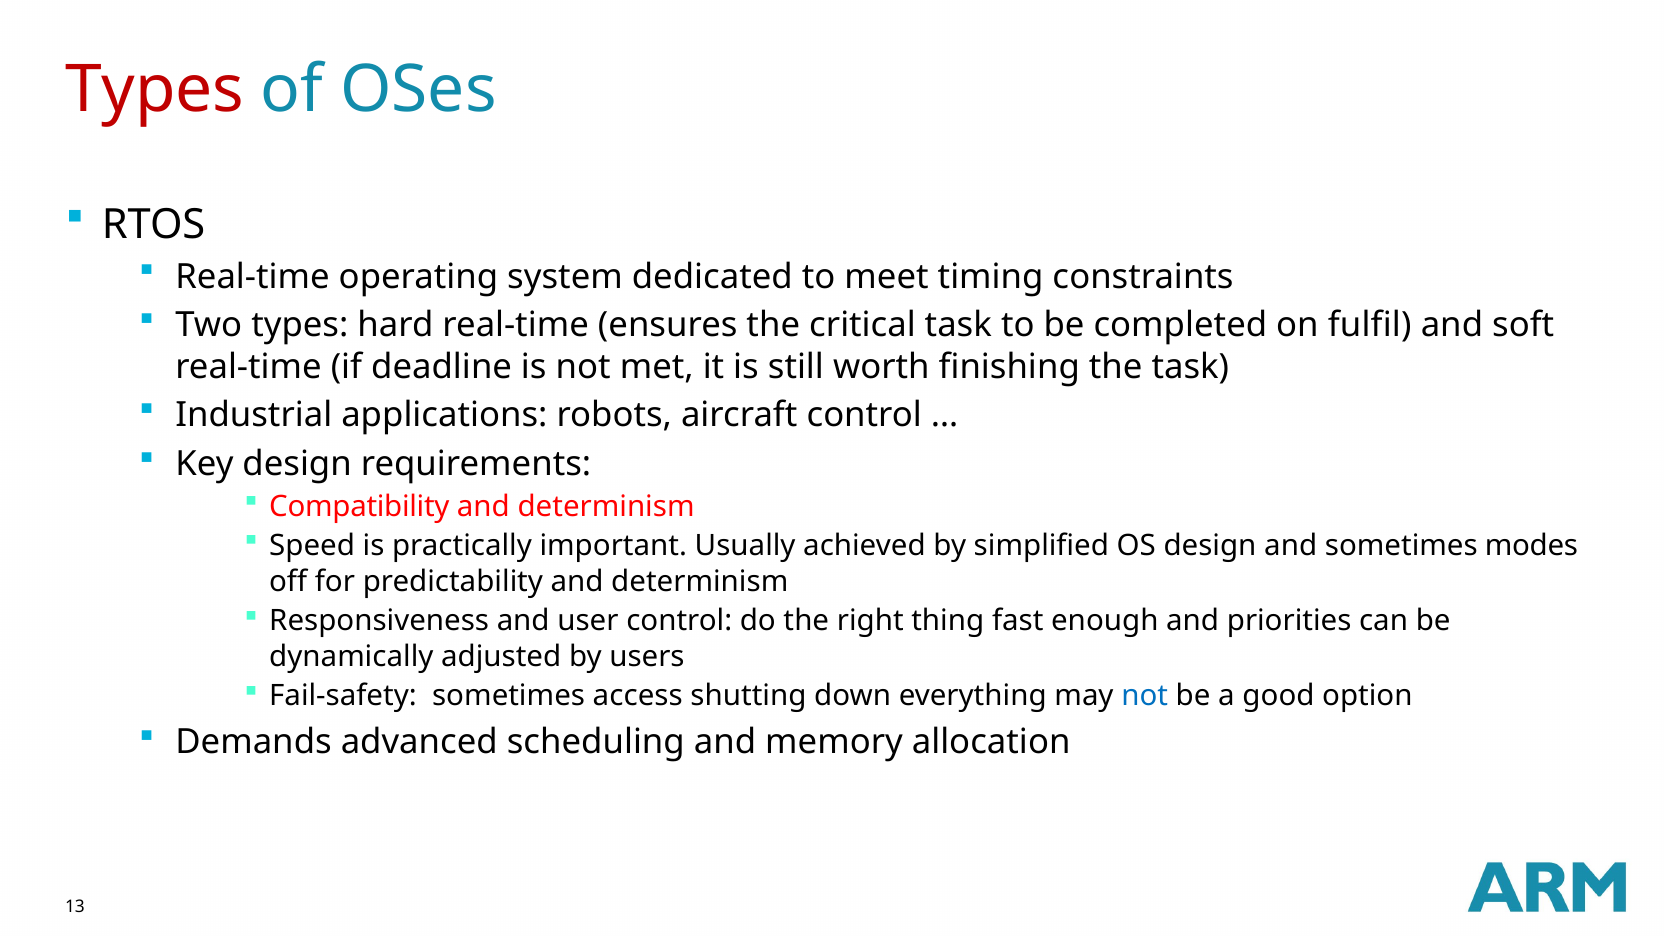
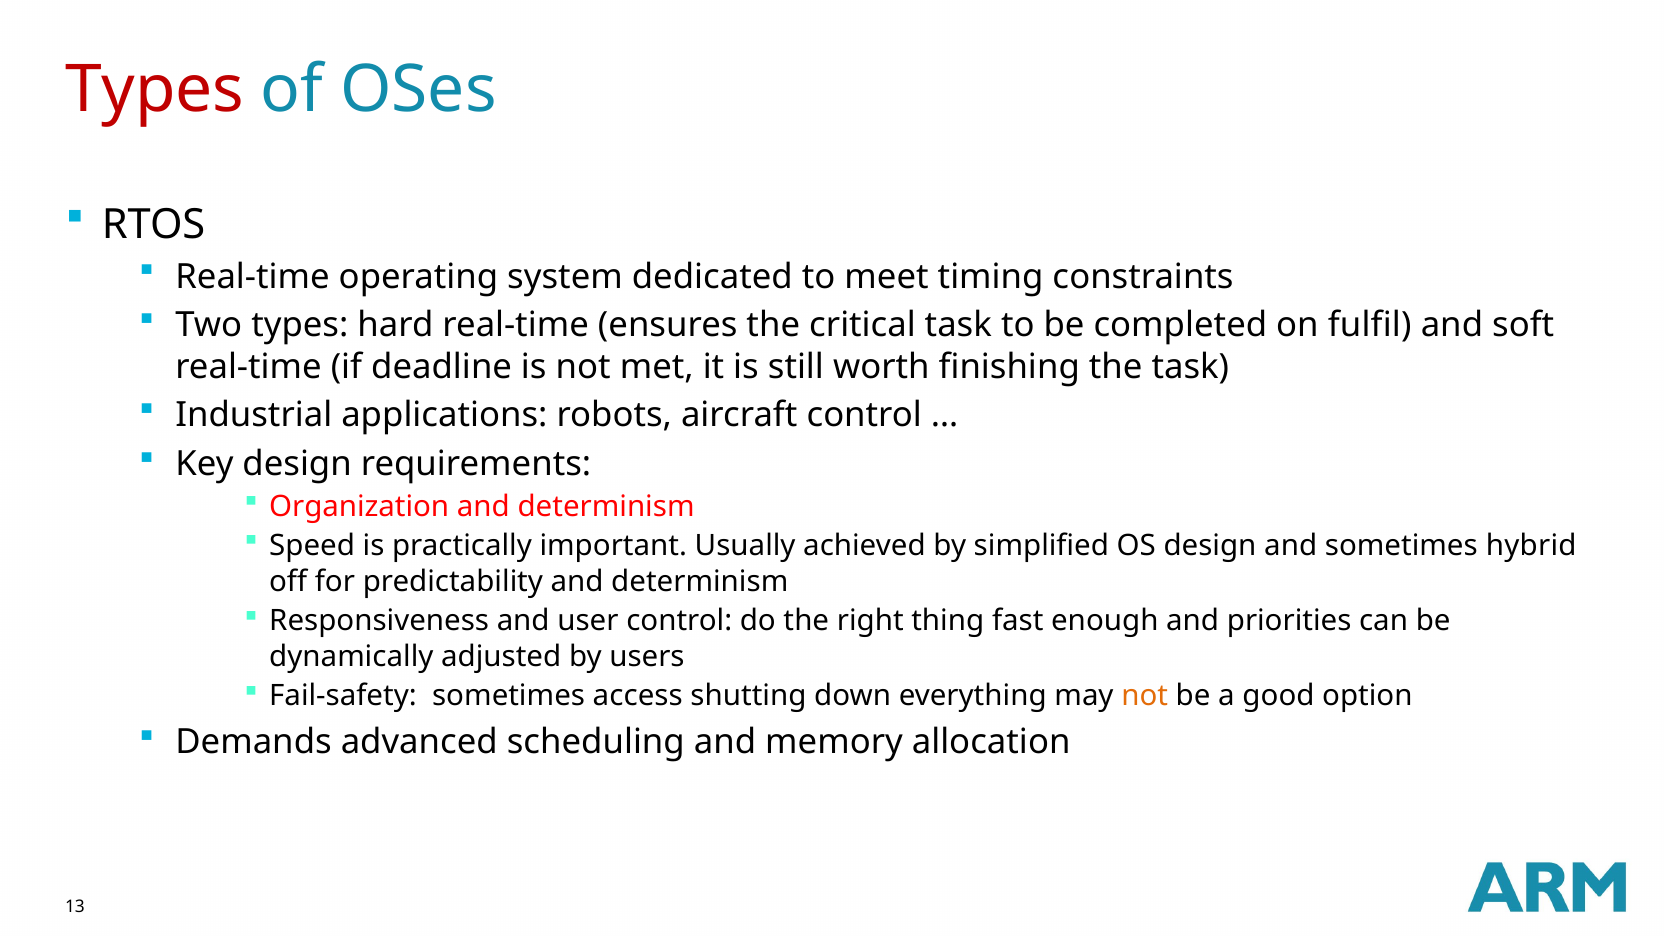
Compatibility: Compatibility -> Organization (359, 506)
modes: modes -> hybrid (1531, 546)
not colour: blue -> orange (1145, 696)
